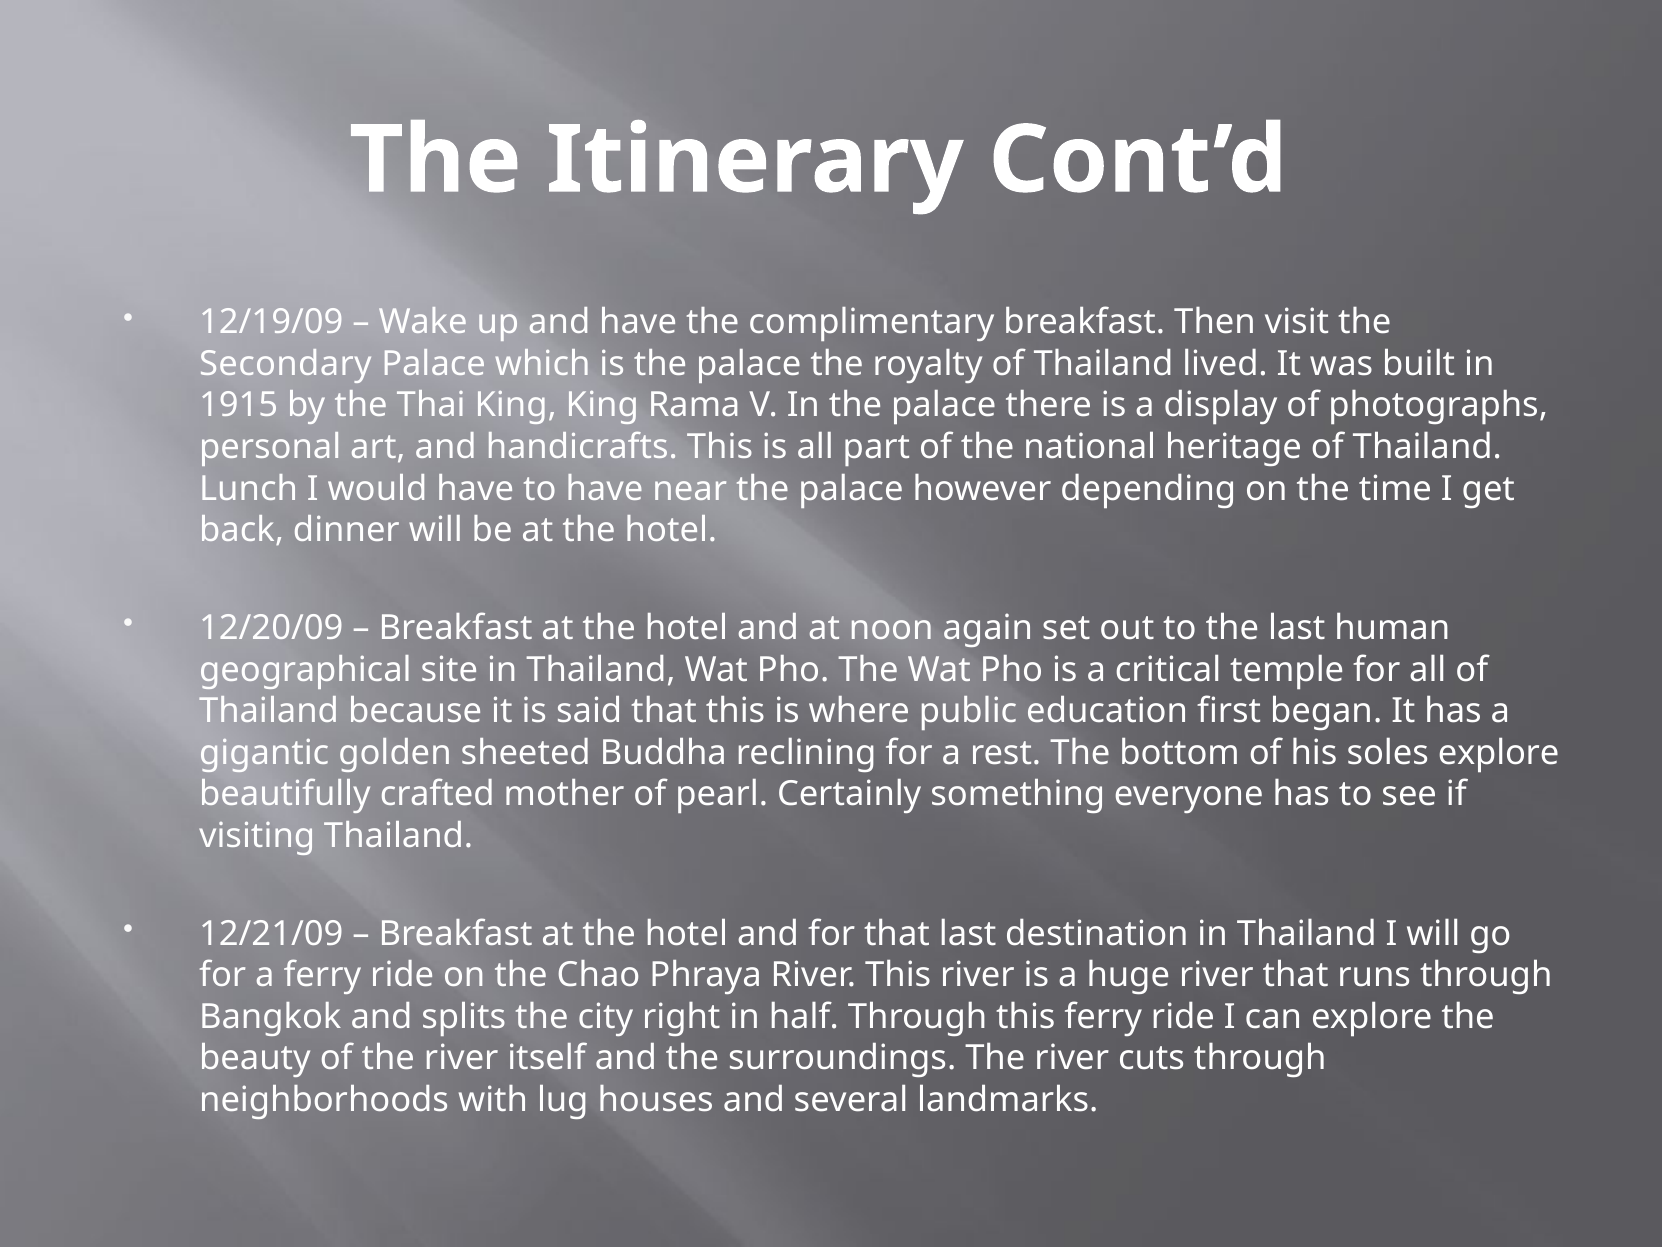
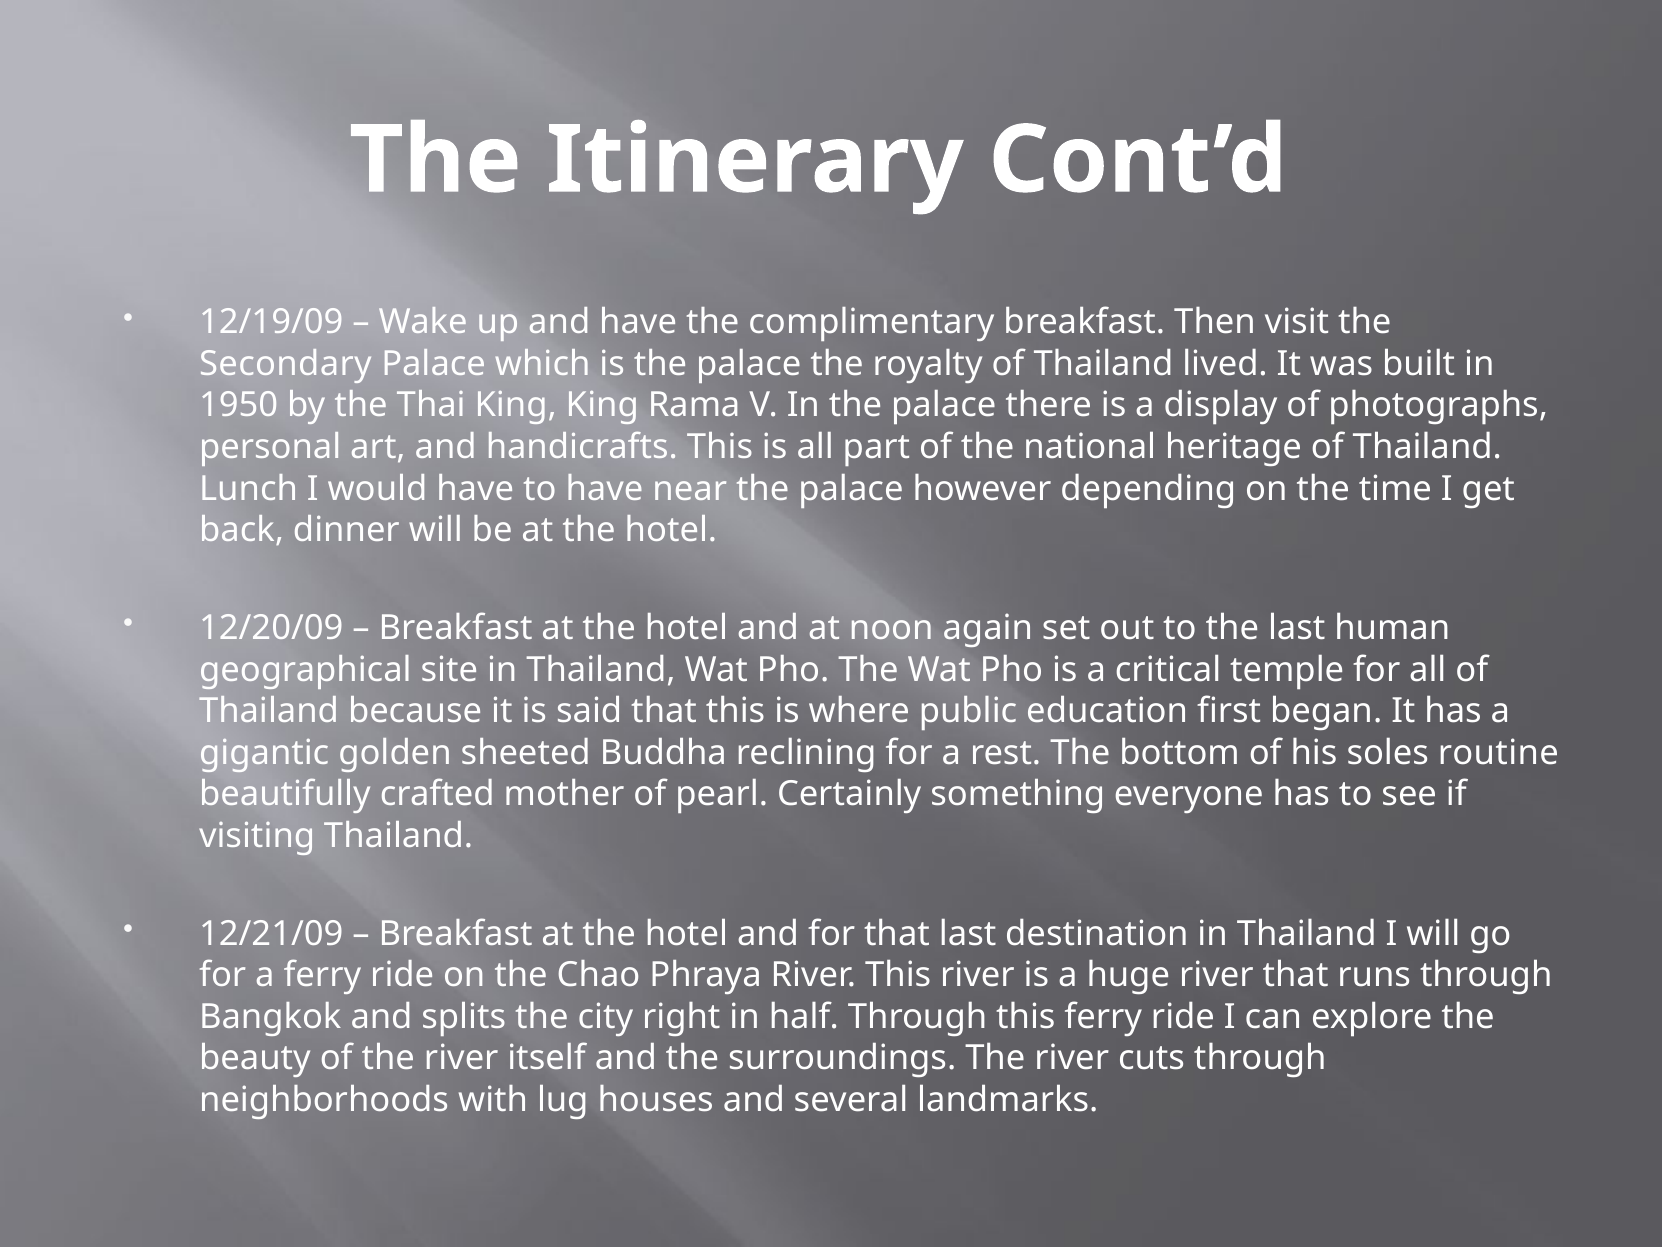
1915: 1915 -> 1950 (239, 405)
soles explore: explore -> routine (1498, 753)
